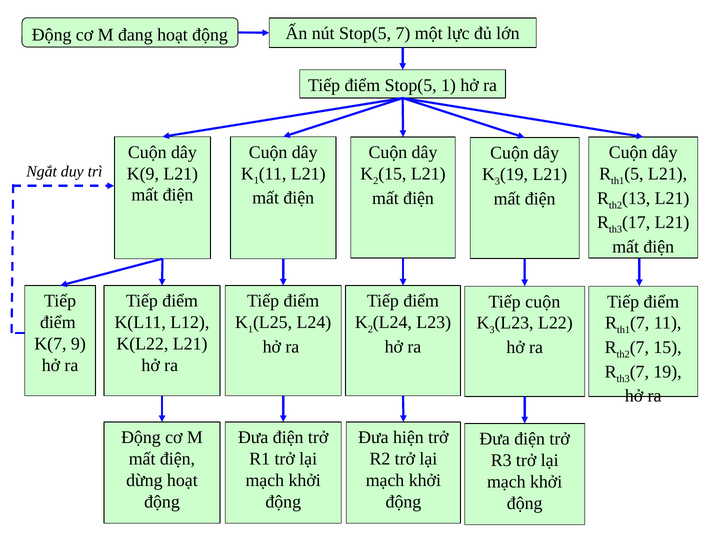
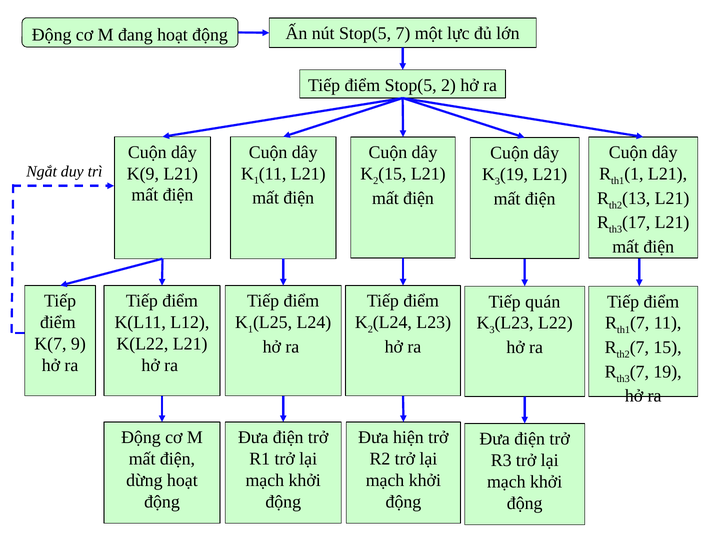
Stop(5 1: 1 -> 2 (449, 85)
5: 5 -> 1 (634, 174)
Tiếp cuộn: cuộn -> quán (543, 302)
